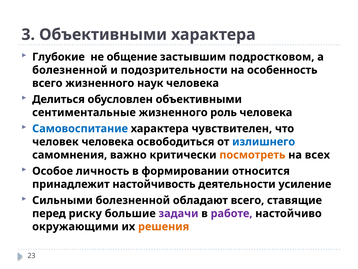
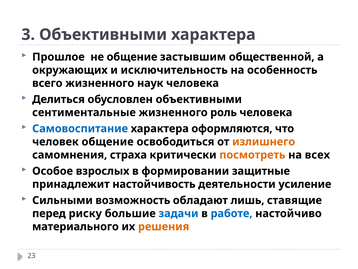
Глубокие: Глубокие -> Прошлое (58, 57)
подростковом: подростковом -> общественной (272, 57)
болезненной: болезненной -> окружающих (70, 70)
подозрительности: подозрительности -> исключительность (174, 70)
чувствителен: чувствителен -> оформляются (232, 128)
человек человека: человека -> общение (108, 142)
излишнего colour: blue -> orange (264, 142)
важно: важно -> страха (128, 155)
личность: личность -> взрослых (103, 171)
относится: относится -> защитные (261, 171)
Сильными болезненной: болезненной -> возможность (133, 200)
обладают всего: всего -> лишь (248, 200)
задачи colour: purple -> blue (178, 213)
работе colour: purple -> blue (232, 213)
окружающими: окружающими -> материального (75, 226)
